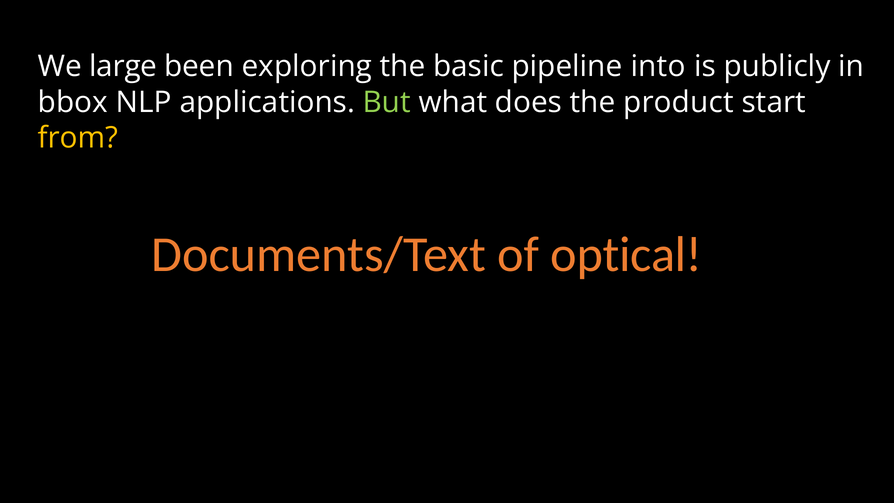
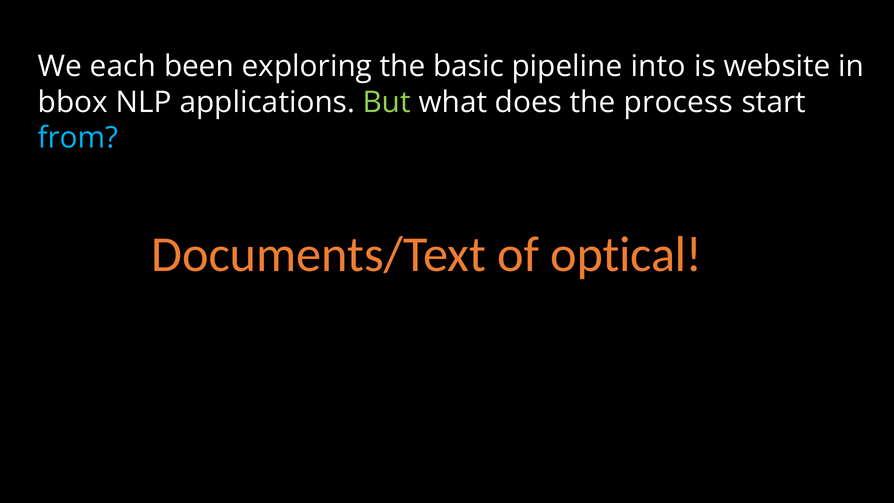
large: large -> each (123, 66)
publicly: publicly -> website (777, 66)
product: product -> process (678, 102)
from colour: yellow -> light blue (78, 138)
